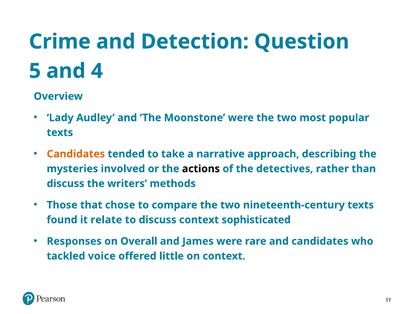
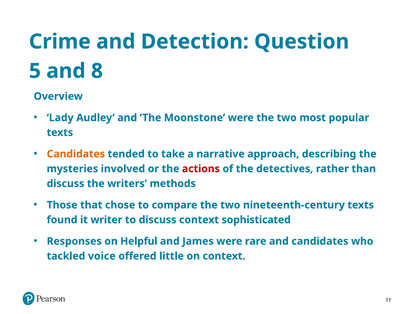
4: 4 -> 8 (97, 71)
actions colour: black -> red (201, 169)
relate: relate -> writer (106, 219)
Overall: Overall -> Helpful (139, 241)
